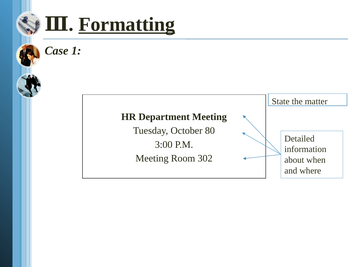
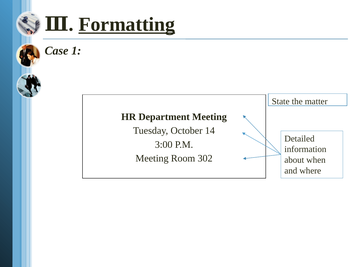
80: 80 -> 14 (210, 131)
